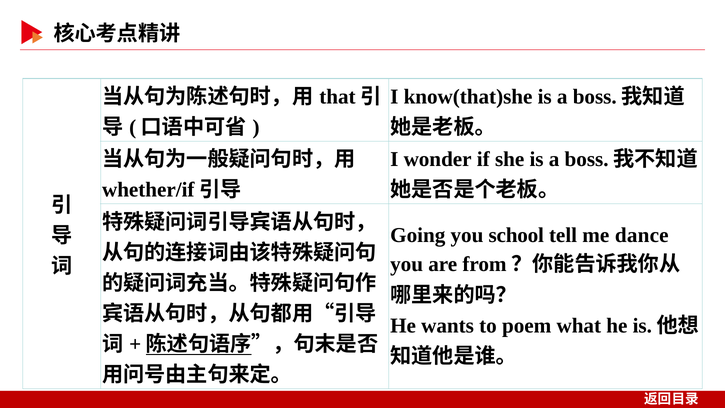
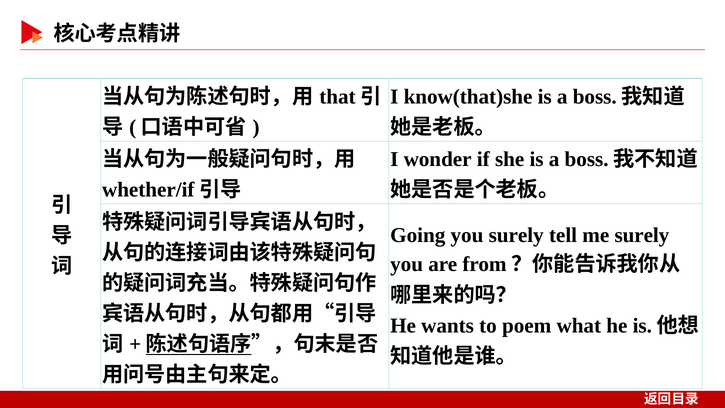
you school: school -> surely (516, 235)
me dance: dance -> surely (642, 235)
